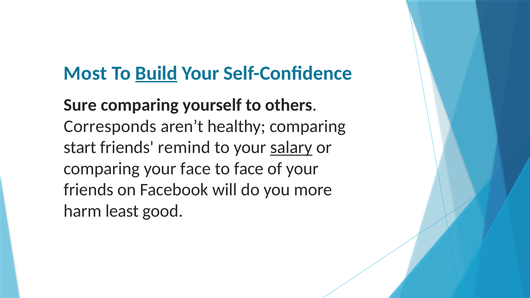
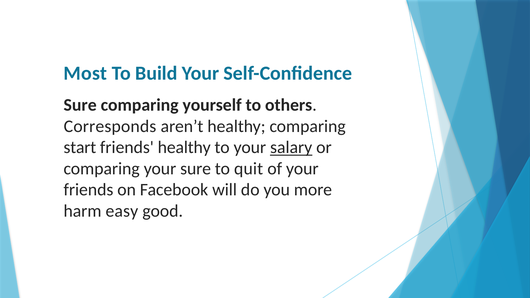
Build underline: present -> none (156, 73)
friends remind: remind -> healthy (184, 148)
your face: face -> sure (196, 169)
to face: face -> quit (249, 169)
least: least -> easy (122, 211)
